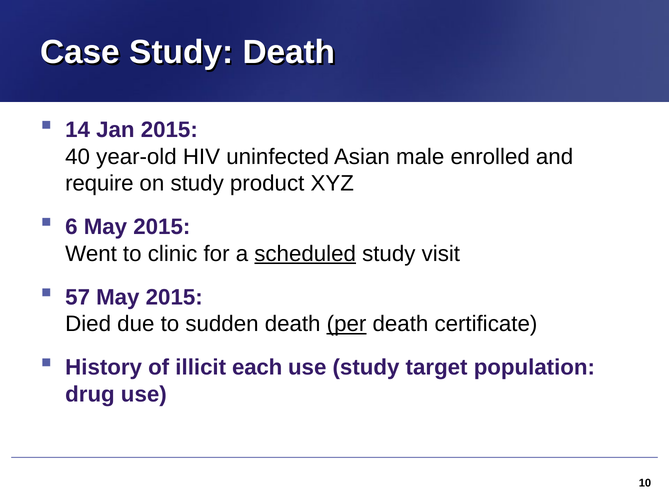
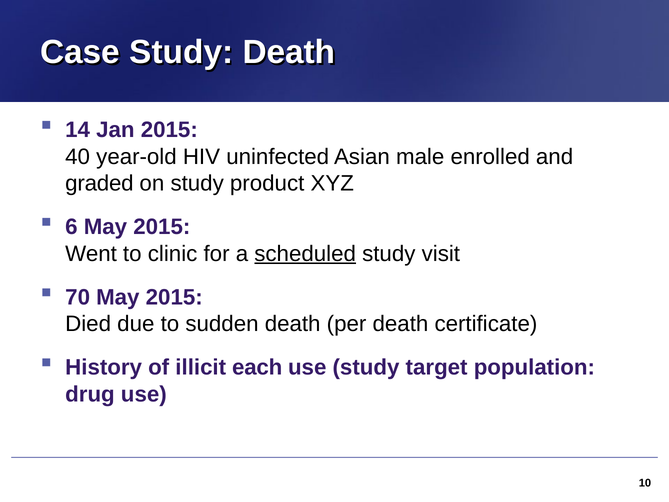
require: require -> graded (99, 183)
57: 57 -> 70 (78, 297)
per underline: present -> none (347, 324)
